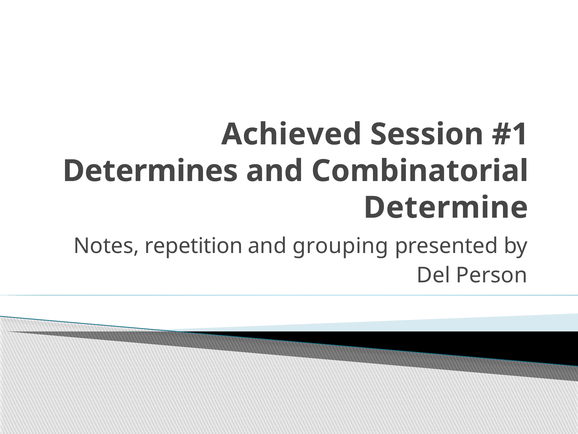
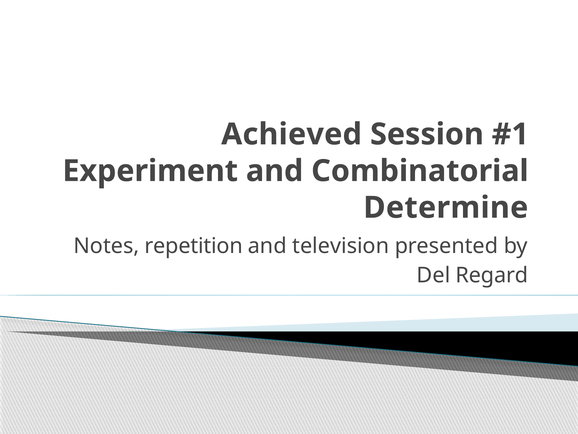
Determines: Determines -> Experiment (150, 171)
grouping: grouping -> television (341, 246)
Person: Person -> Regard (492, 275)
